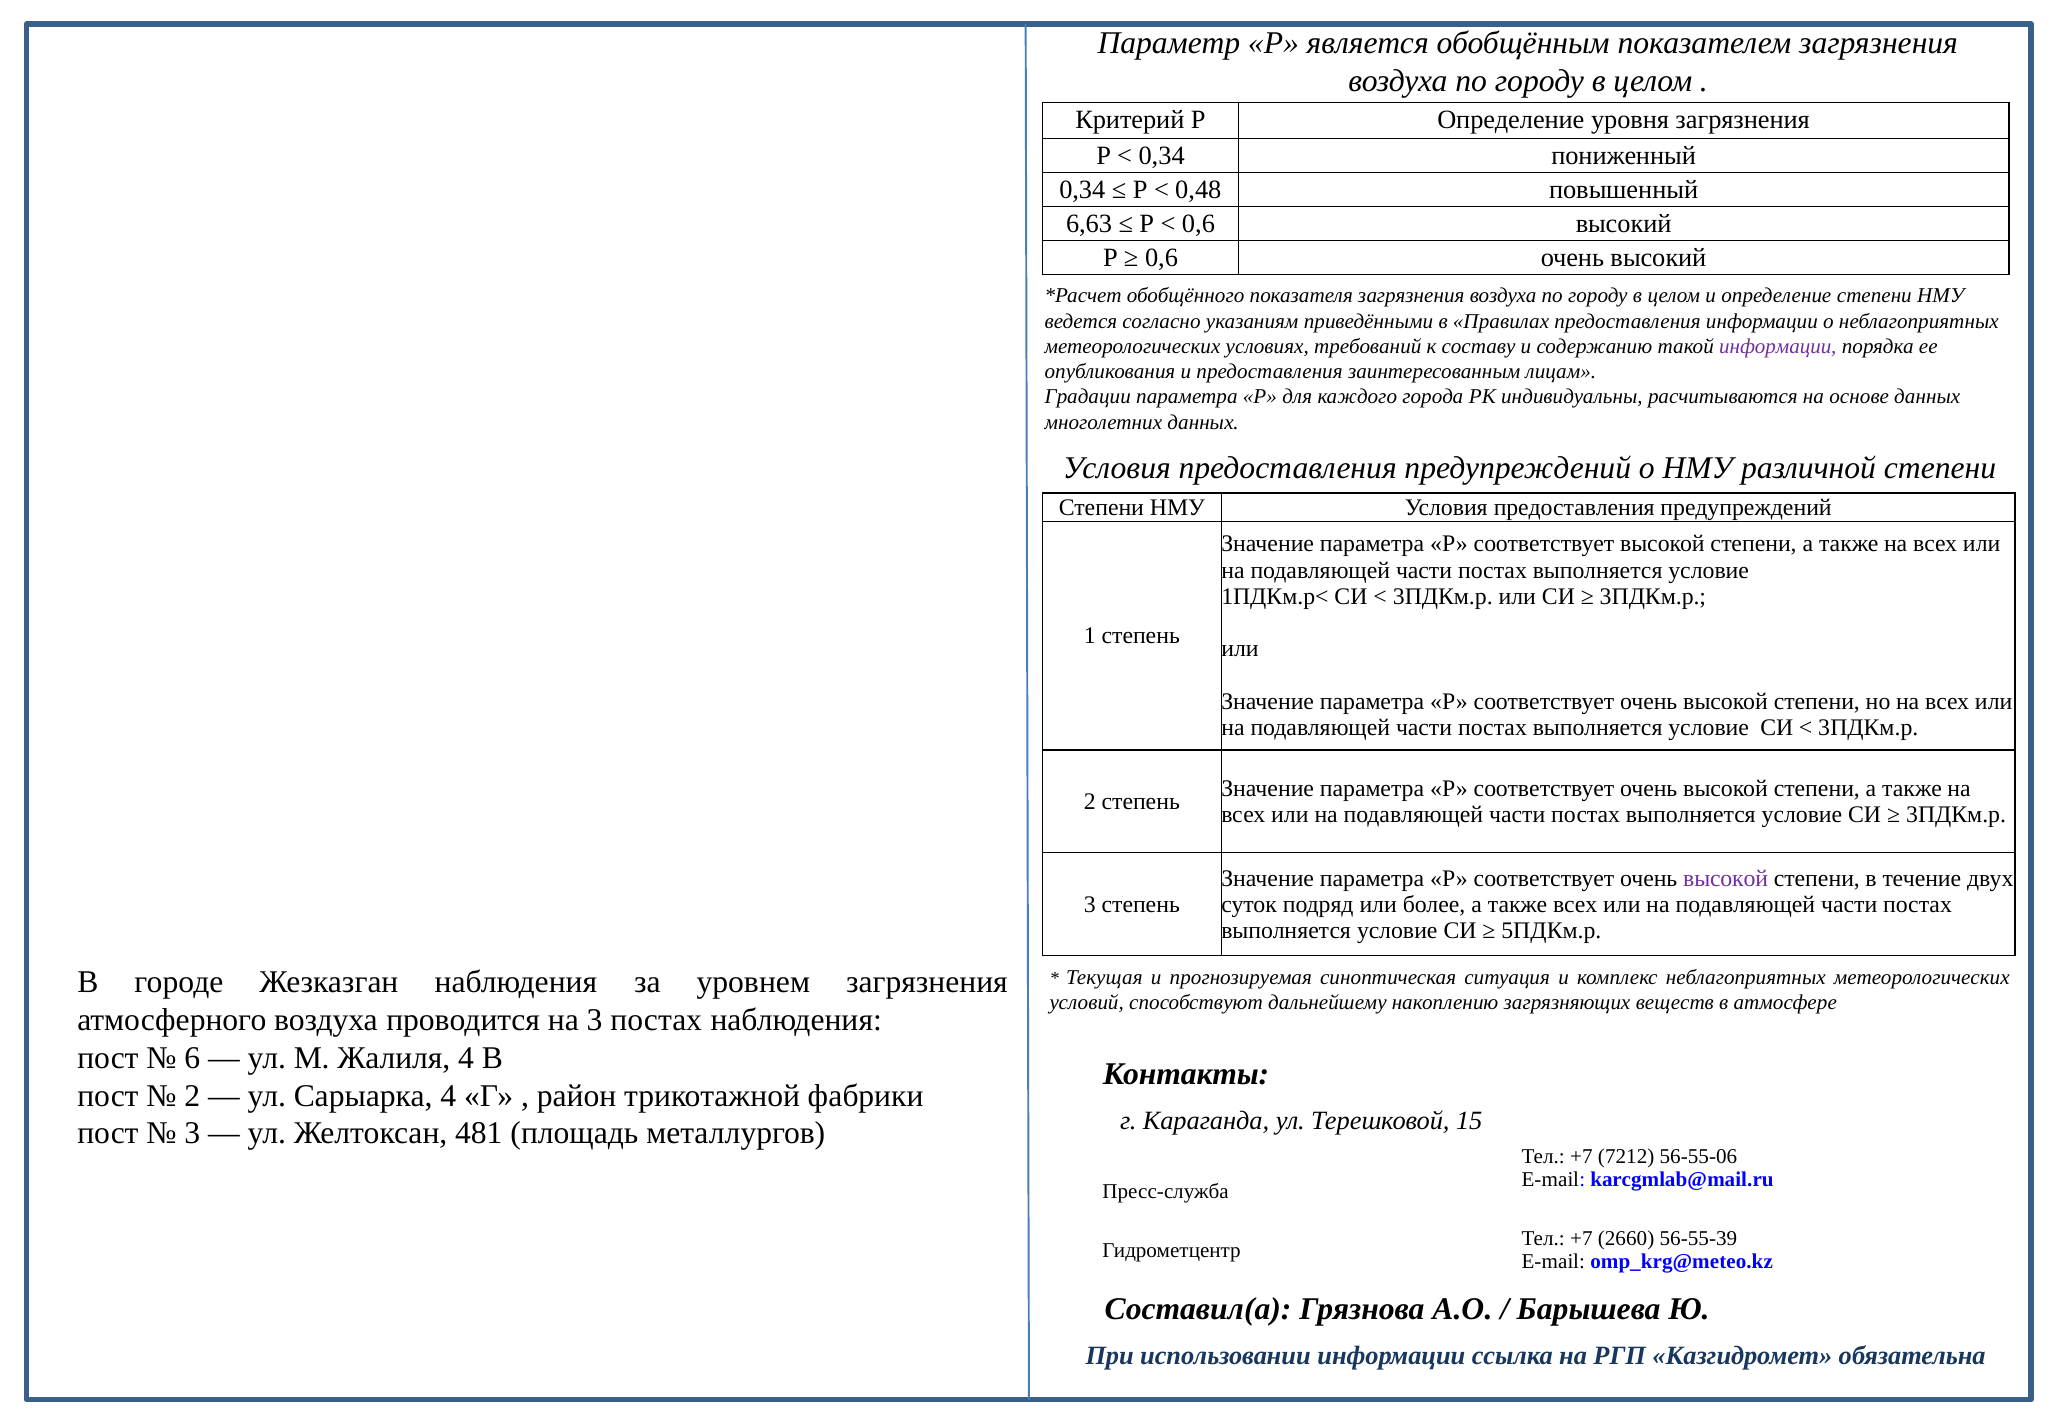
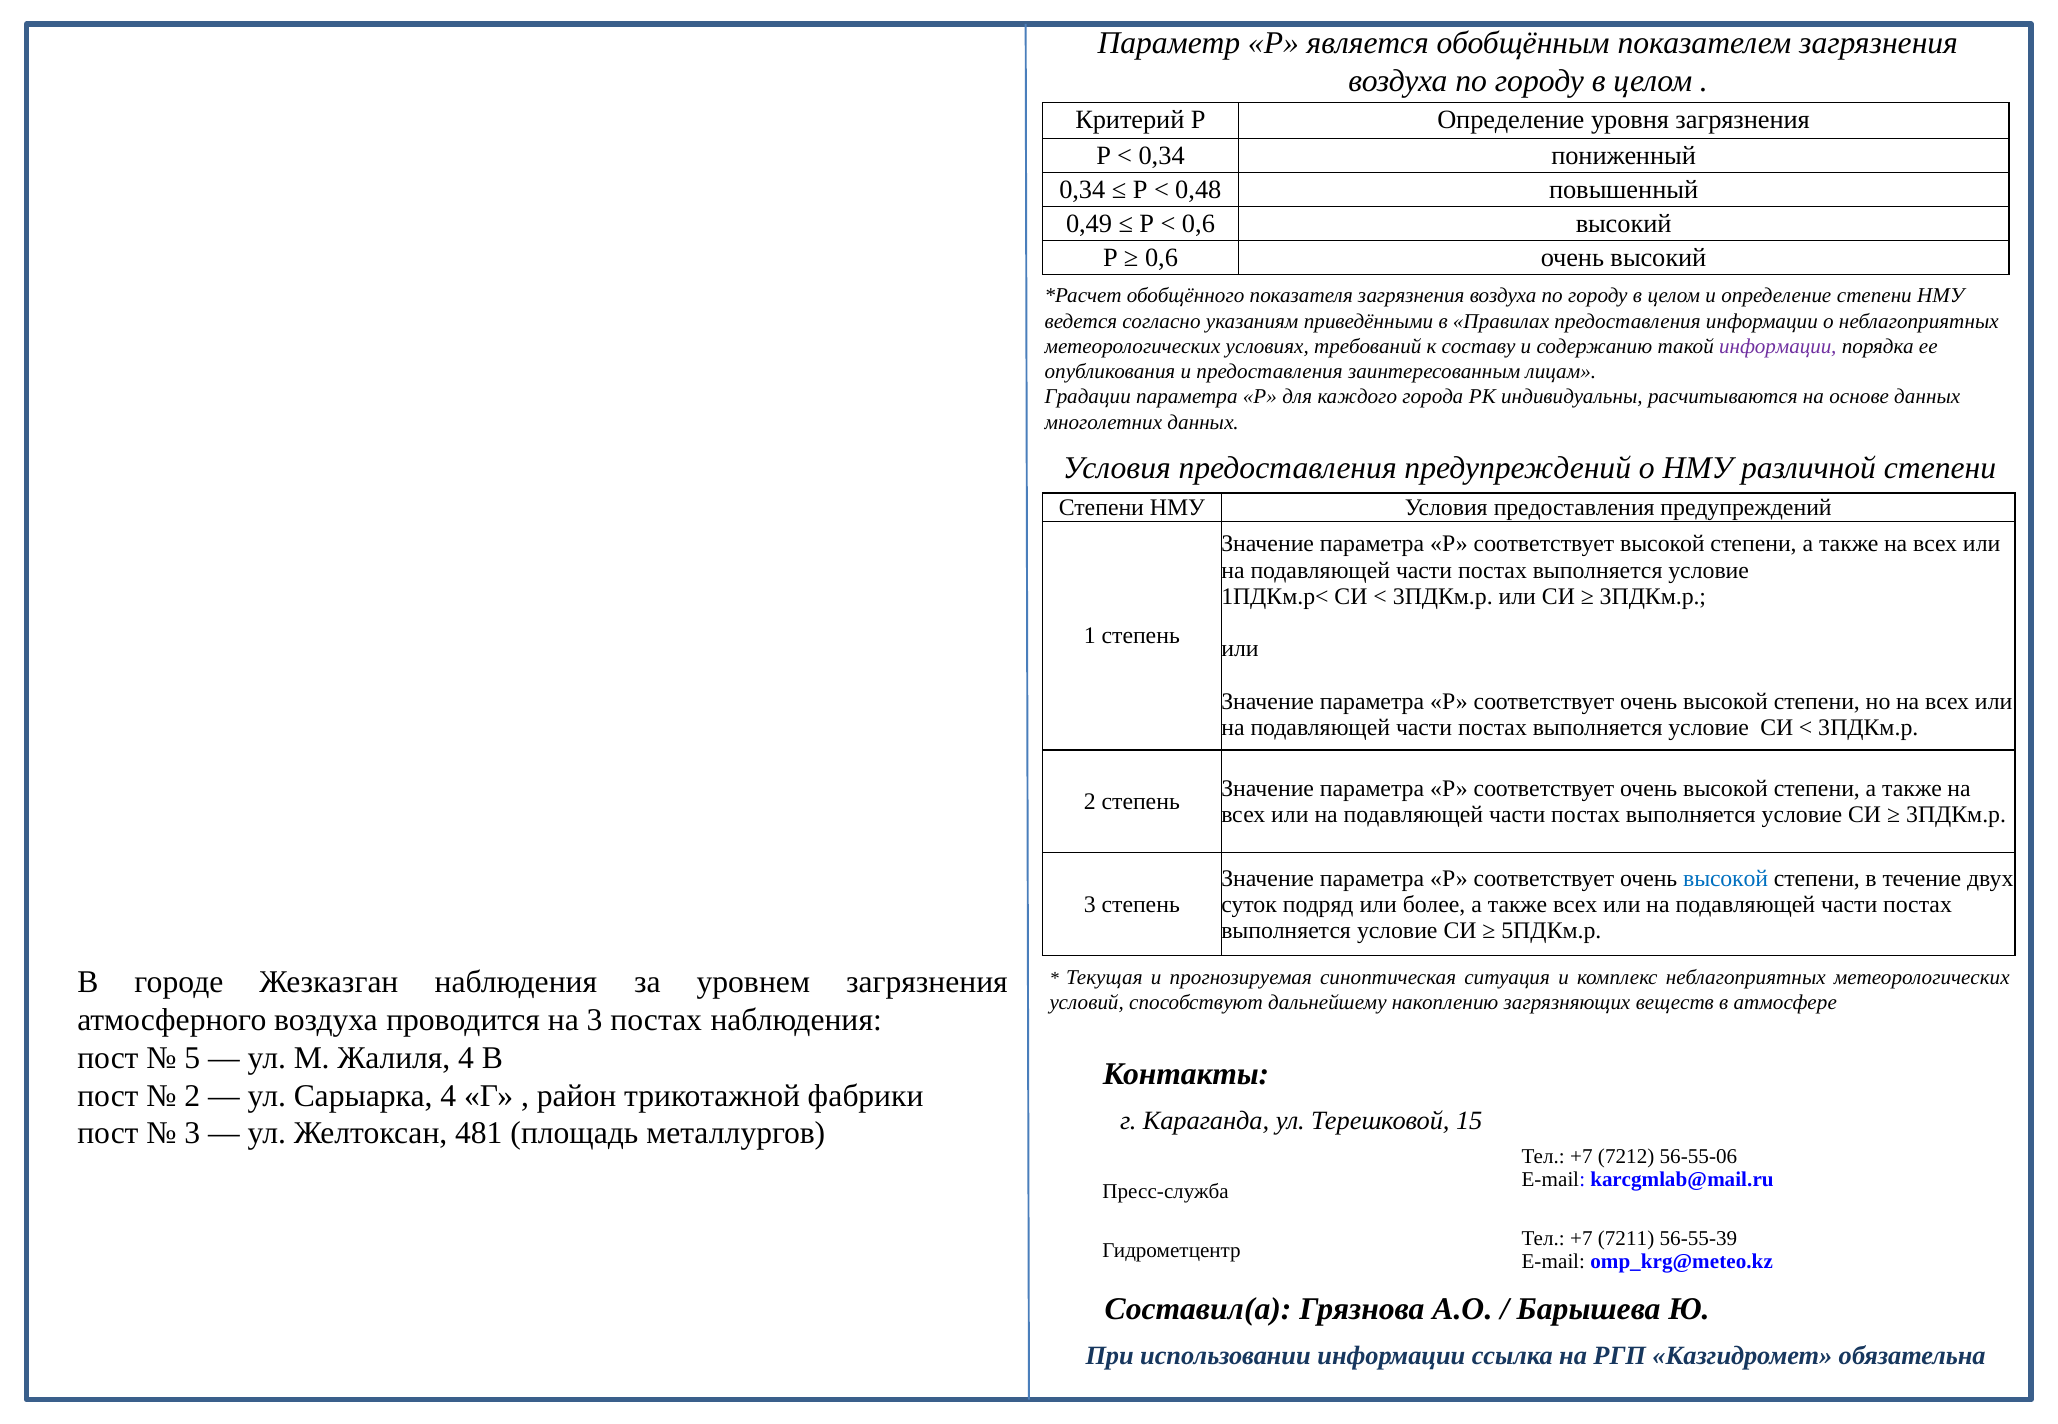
6,63: 6,63 -> 0,49 (1089, 224)
высокой colour: purple -> blue (1726, 879)
6: 6 -> 5 (192, 1058)
2660: 2660 -> 7211 (1626, 1239)
